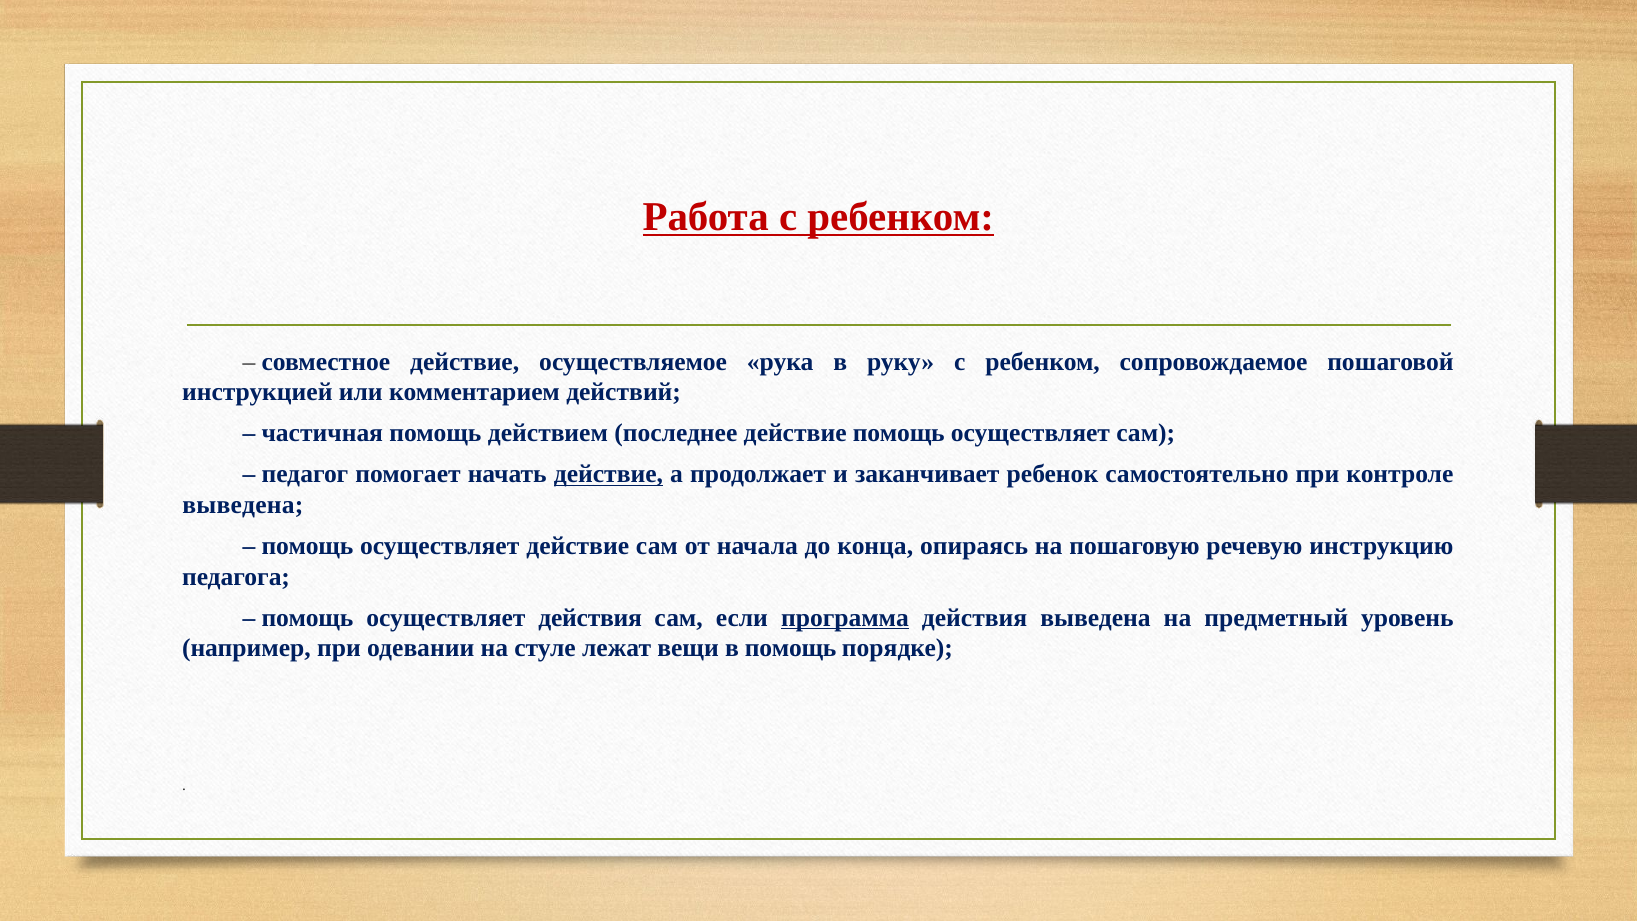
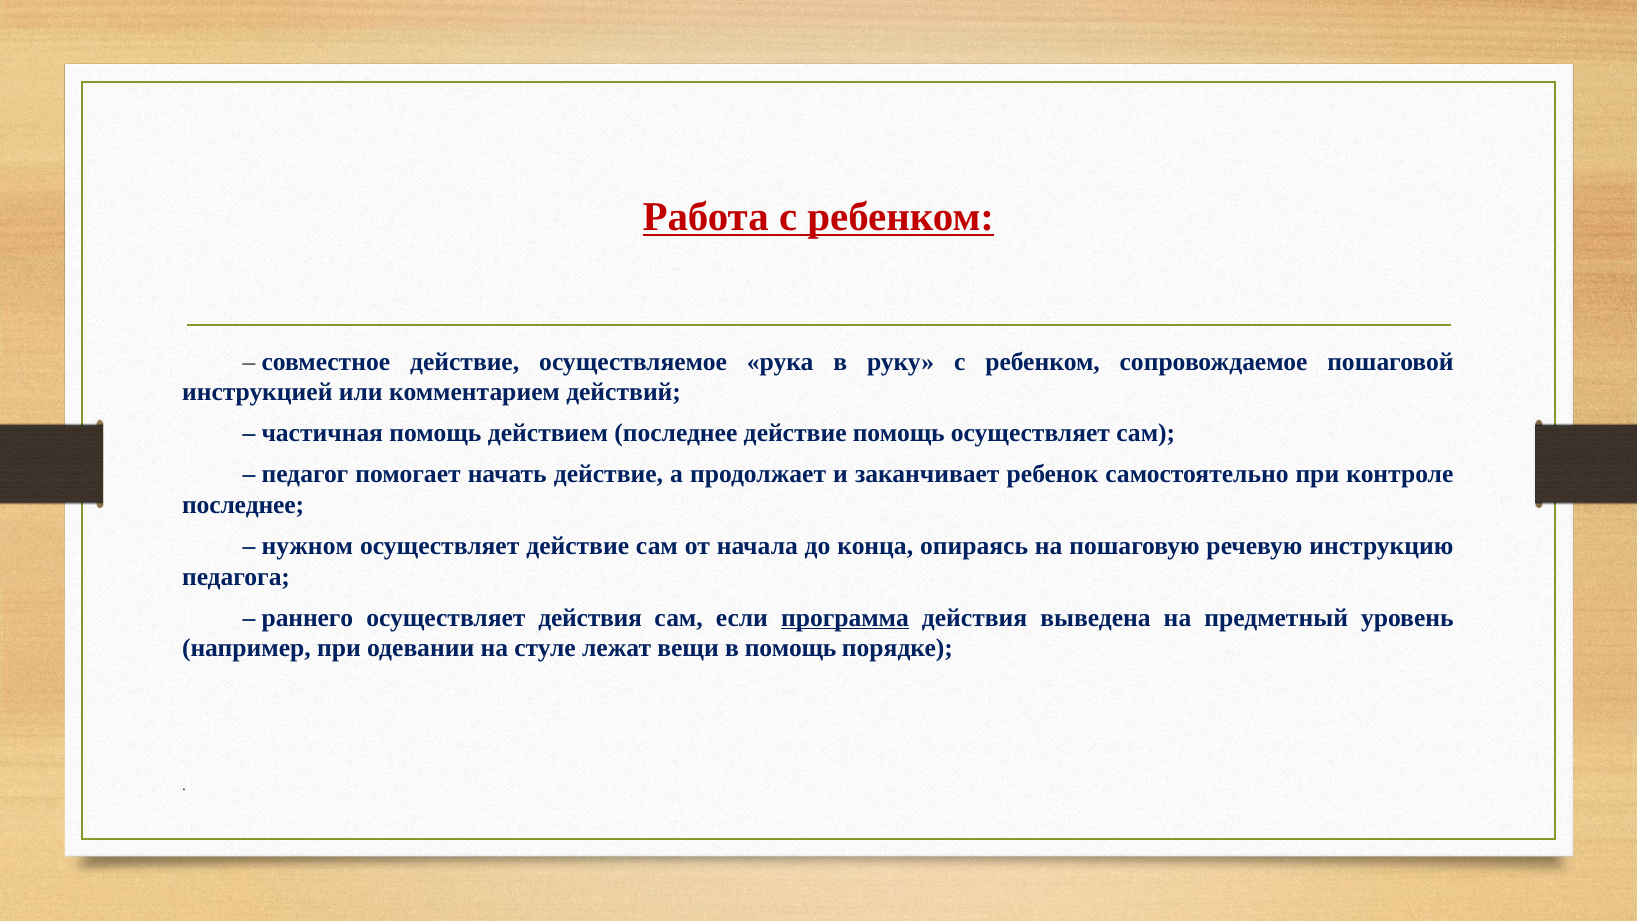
действие underline: present -> none (608, 474)
выведена: выведена -> последнее (243, 505)
помощь: помощь -> нужном (307, 546)
помощь: помощь -> раннего (307, 618)
